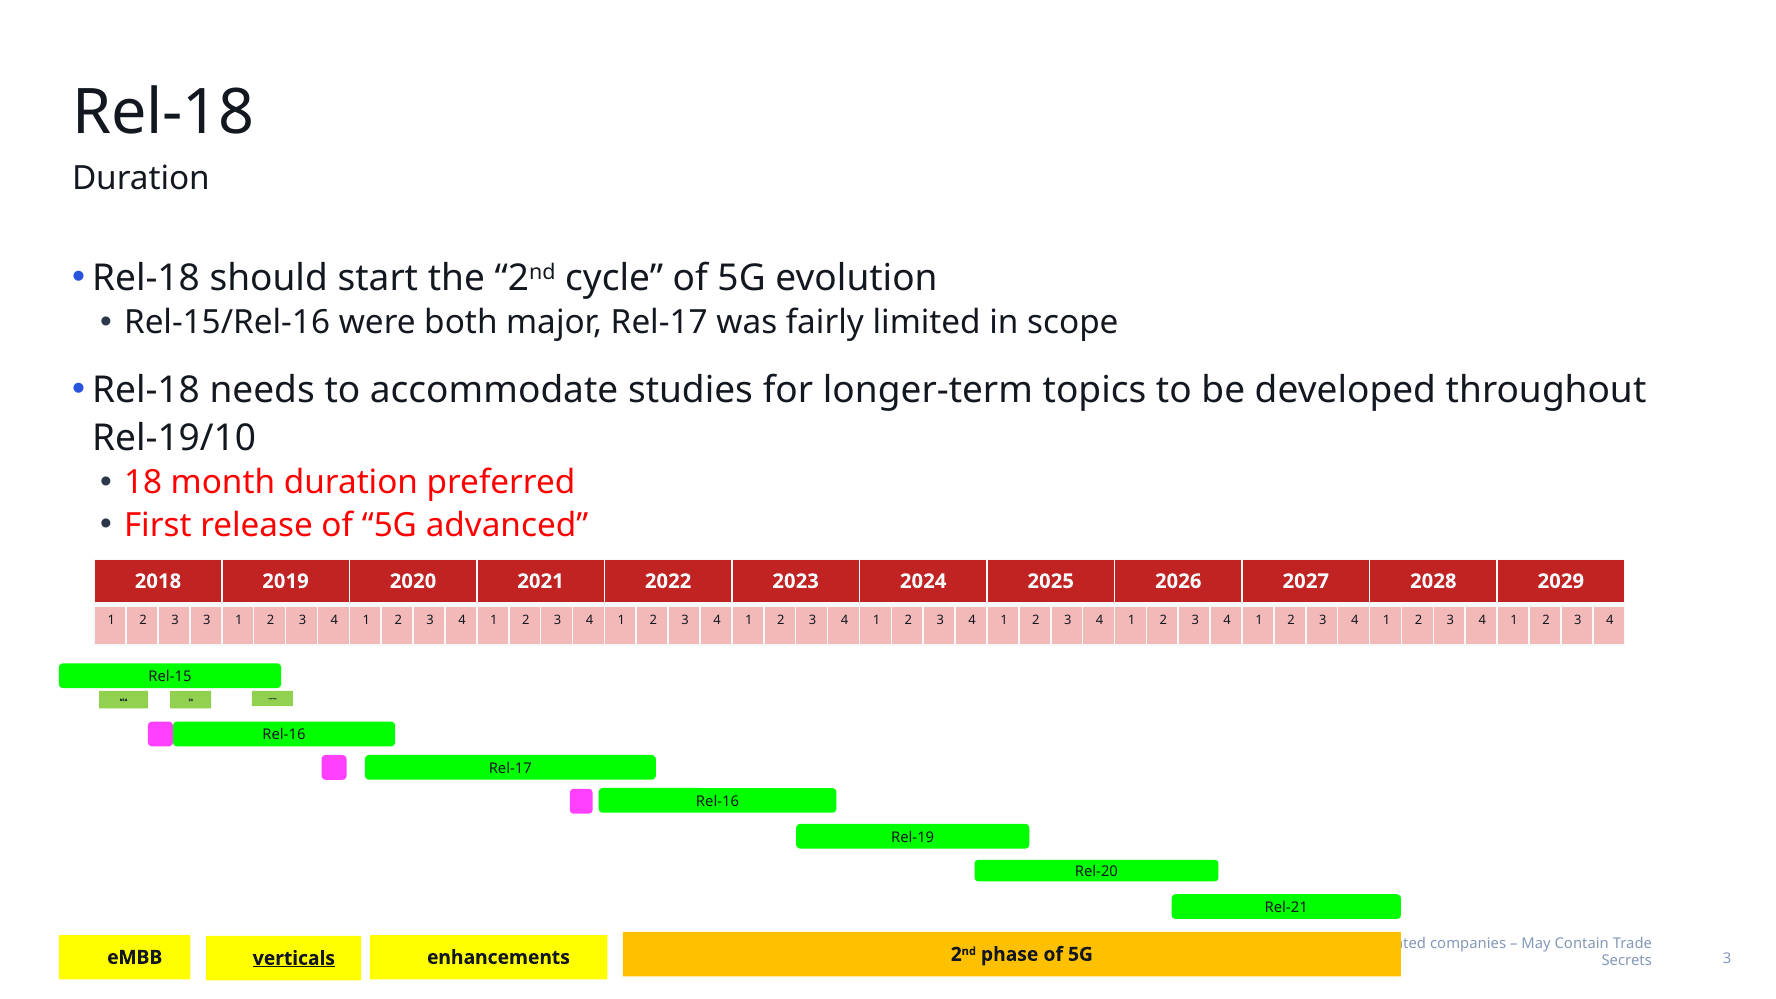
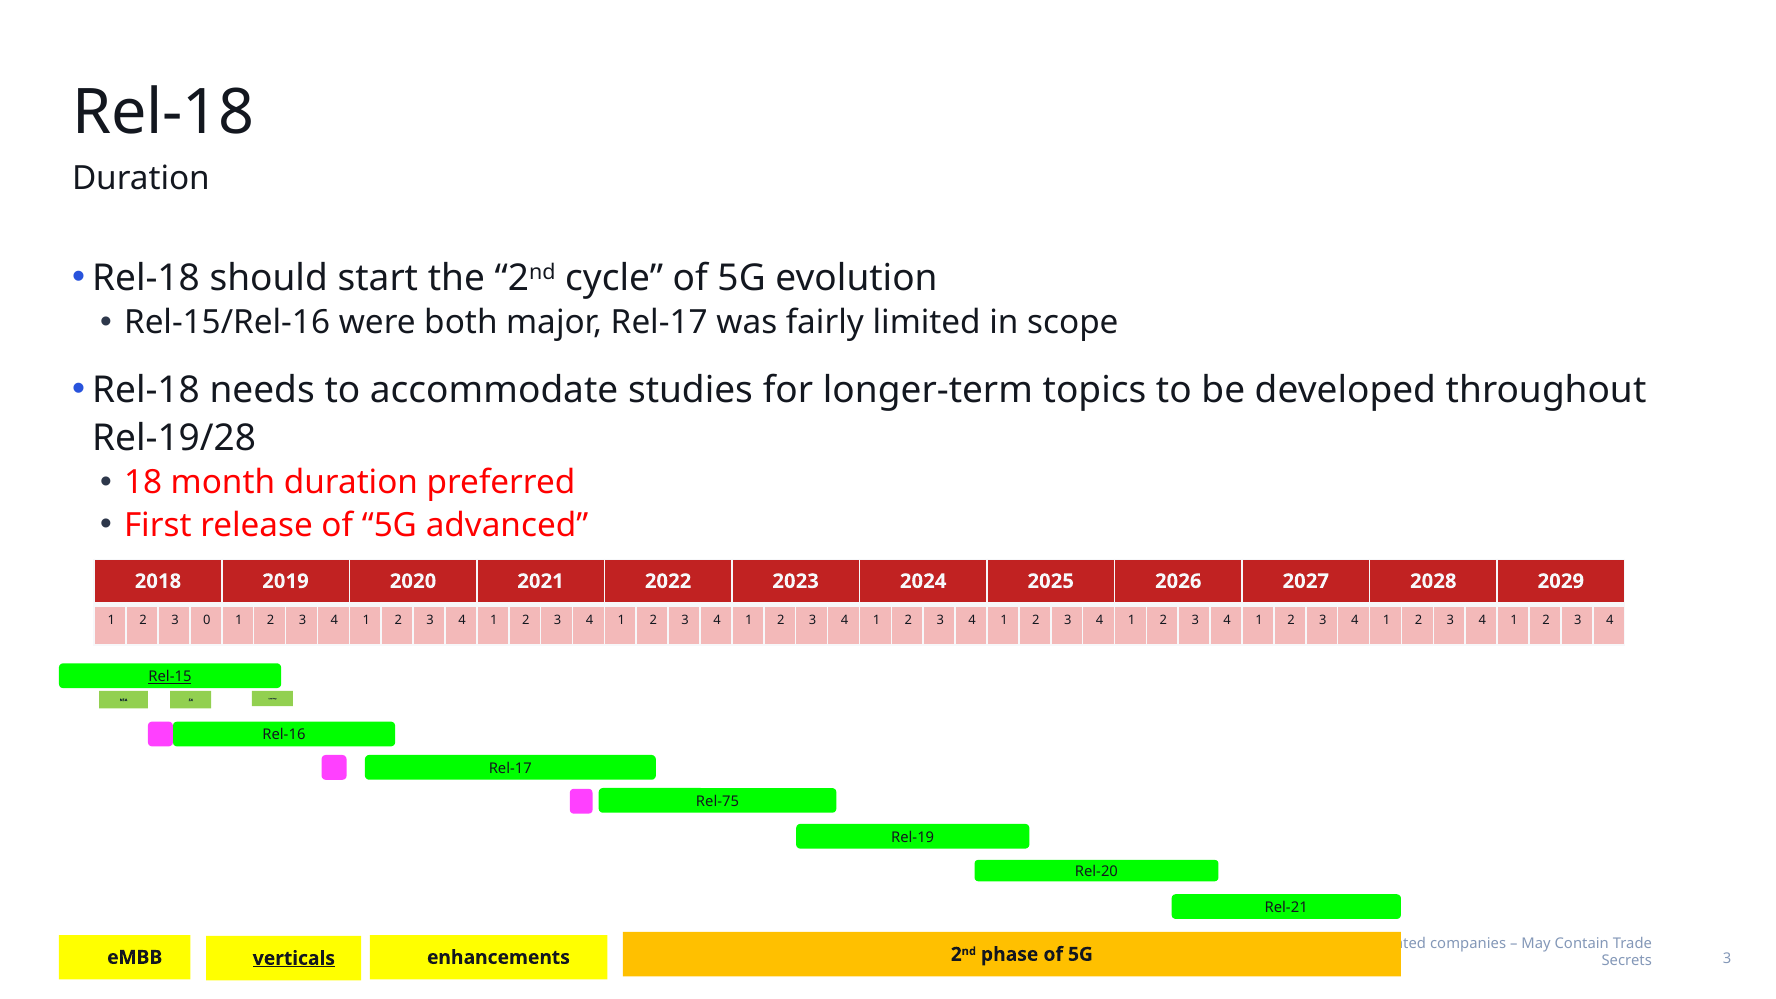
Rel-19/10: Rel-19/10 -> Rel-19/28 (174, 438)
3 3: 3 -> 0 (207, 621)
Rel-15 underline: none -> present (170, 677)
Rel-16: Rel-16 -> Rel-75 (718, 801)
